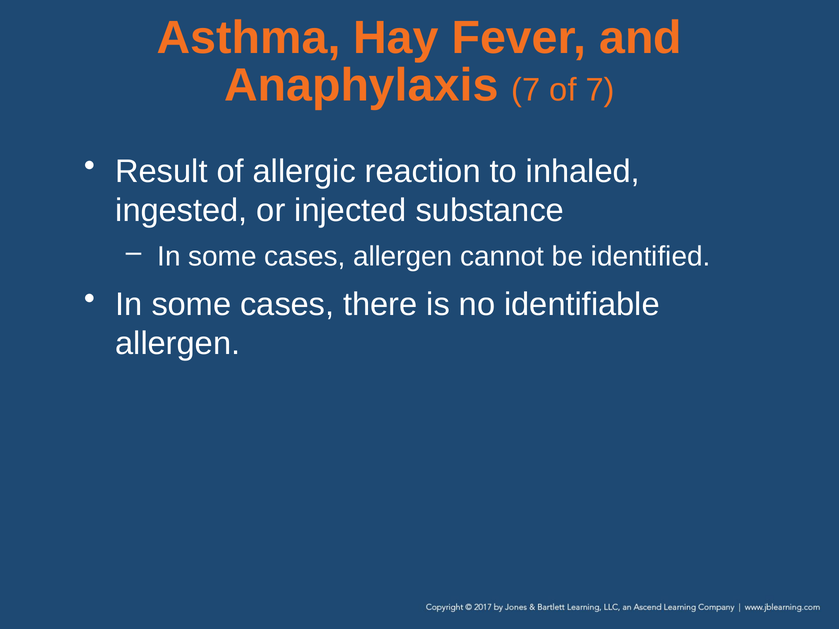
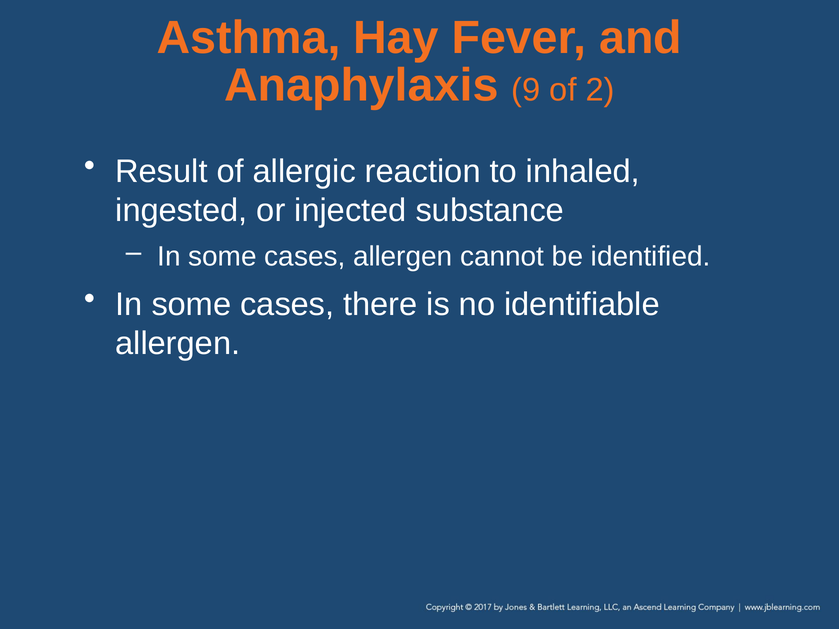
Anaphylaxis 7: 7 -> 9 (526, 90)
of 7: 7 -> 2 (600, 90)
